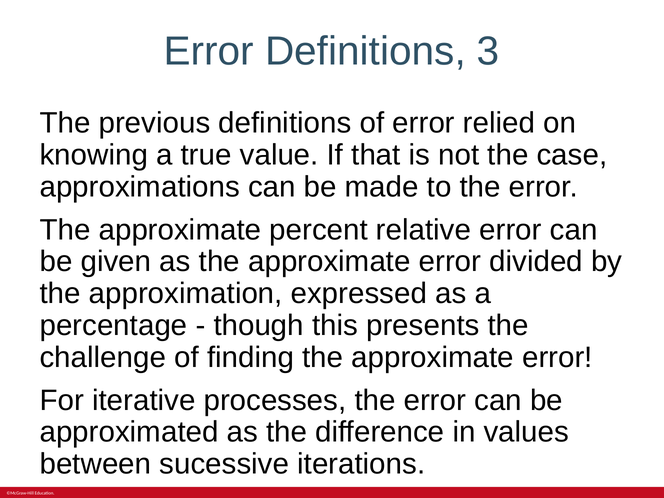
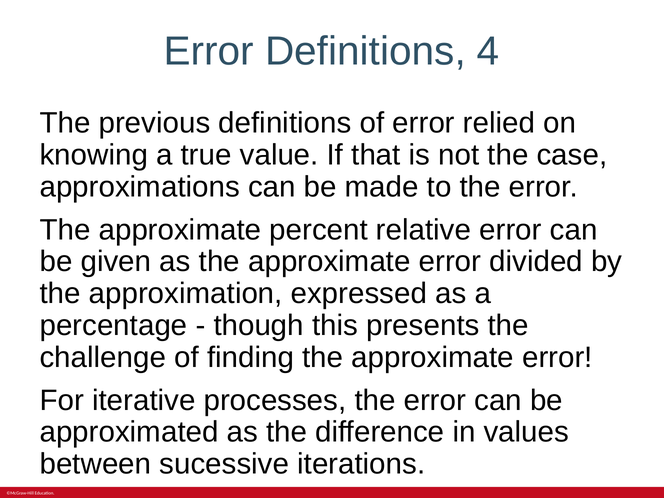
3: 3 -> 4 (488, 52)
